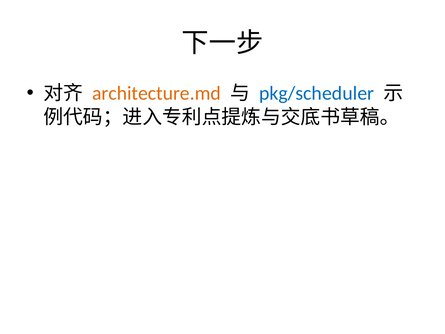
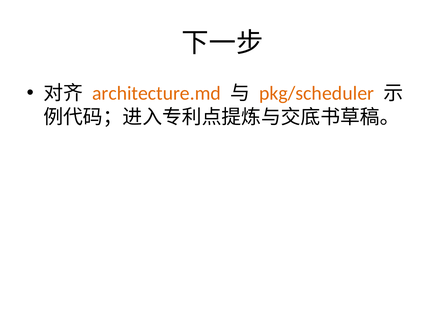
pkg/scheduler colour: blue -> orange (317, 93)
